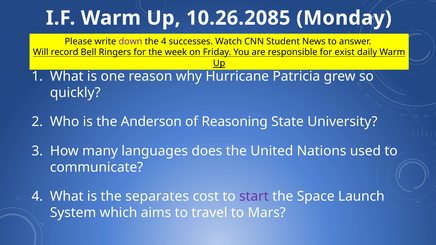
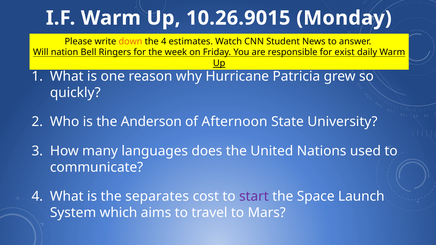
10.26.2085: 10.26.2085 -> 10.26.9015 (238, 18)
down colour: purple -> orange (130, 41)
successes: successes -> estimates (191, 41)
record: record -> nation (65, 52)
Reasoning: Reasoning -> Afternoon (235, 122)
